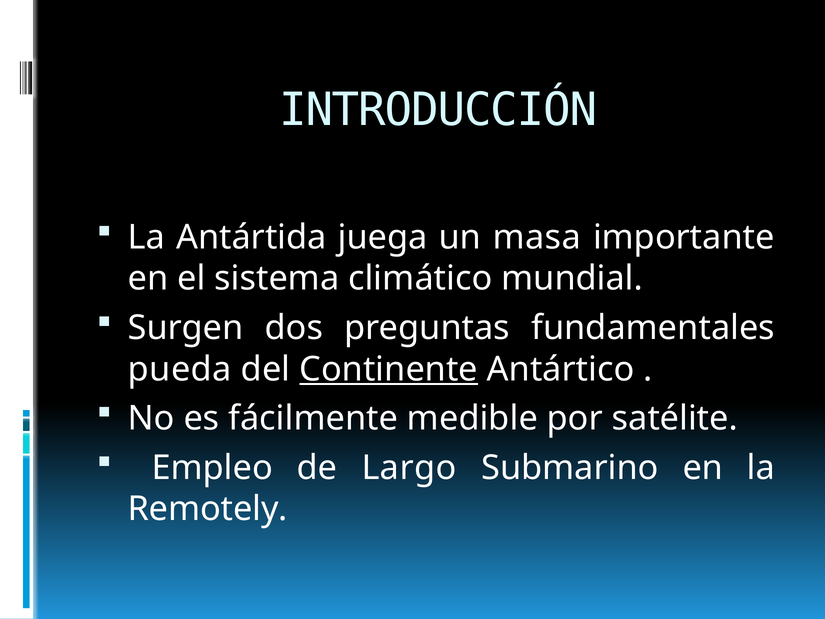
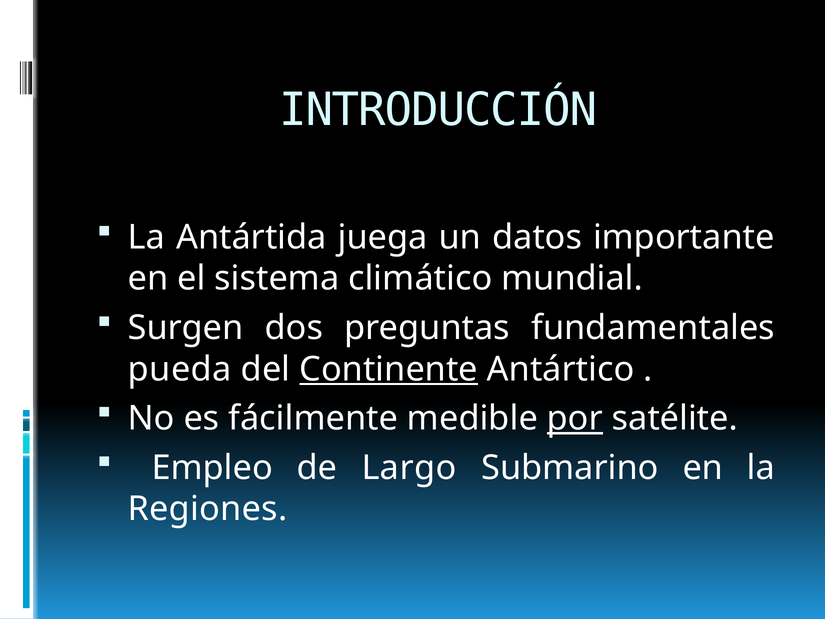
masa: masa -> datos (537, 237)
por underline: none -> present (575, 418)
Remotely: Remotely -> Regiones (208, 509)
